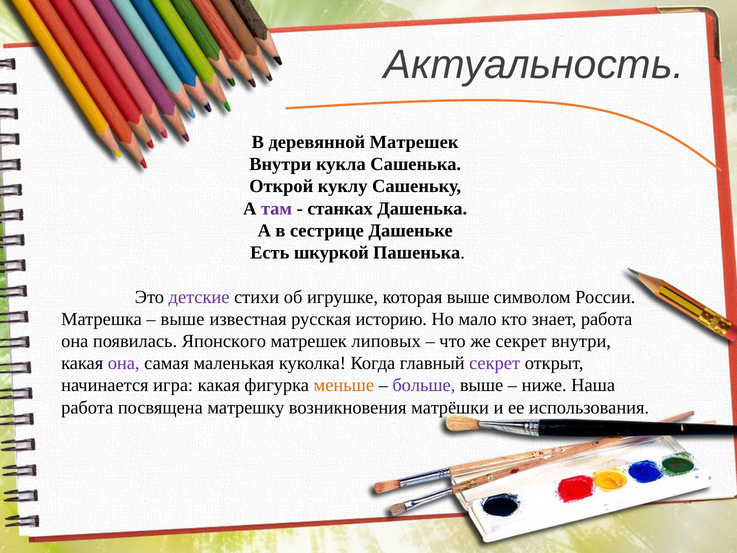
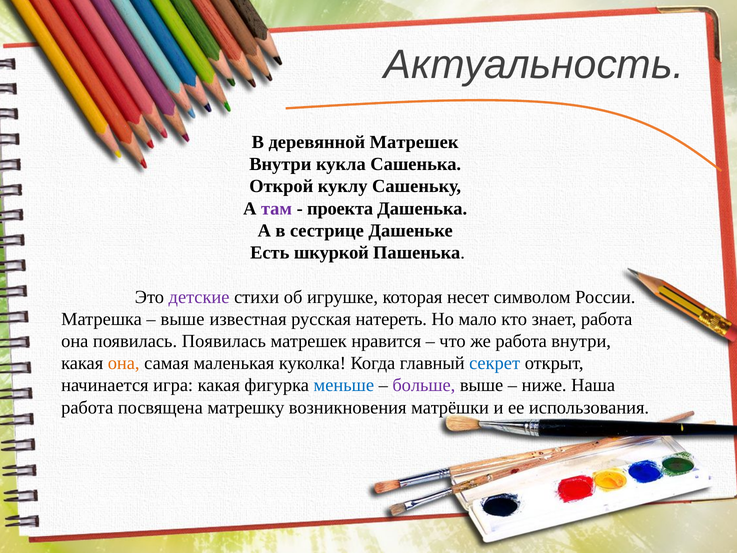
станках: станках -> проекта (340, 208)
которая выше: выше -> несет (468, 297)
историю: историю -> натереть (391, 319)
появилась Японского: Японского -> Появилась (224, 341)
липовых: липовых -> нравится (386, 341)
же секрет: секрет -> работа (521, 341)
она colour: purple -> orange (124, 363)
секрет colour: purple -> blue (495, 363)
меньше colour: orange -> blue (344, 385)
